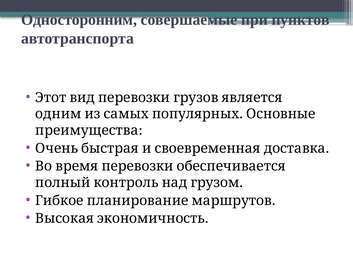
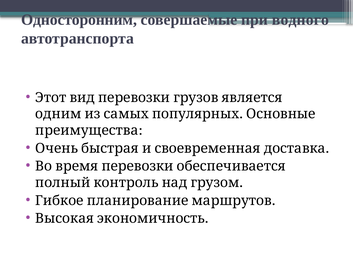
пунктов: пунктов -> водного (300, 20)
